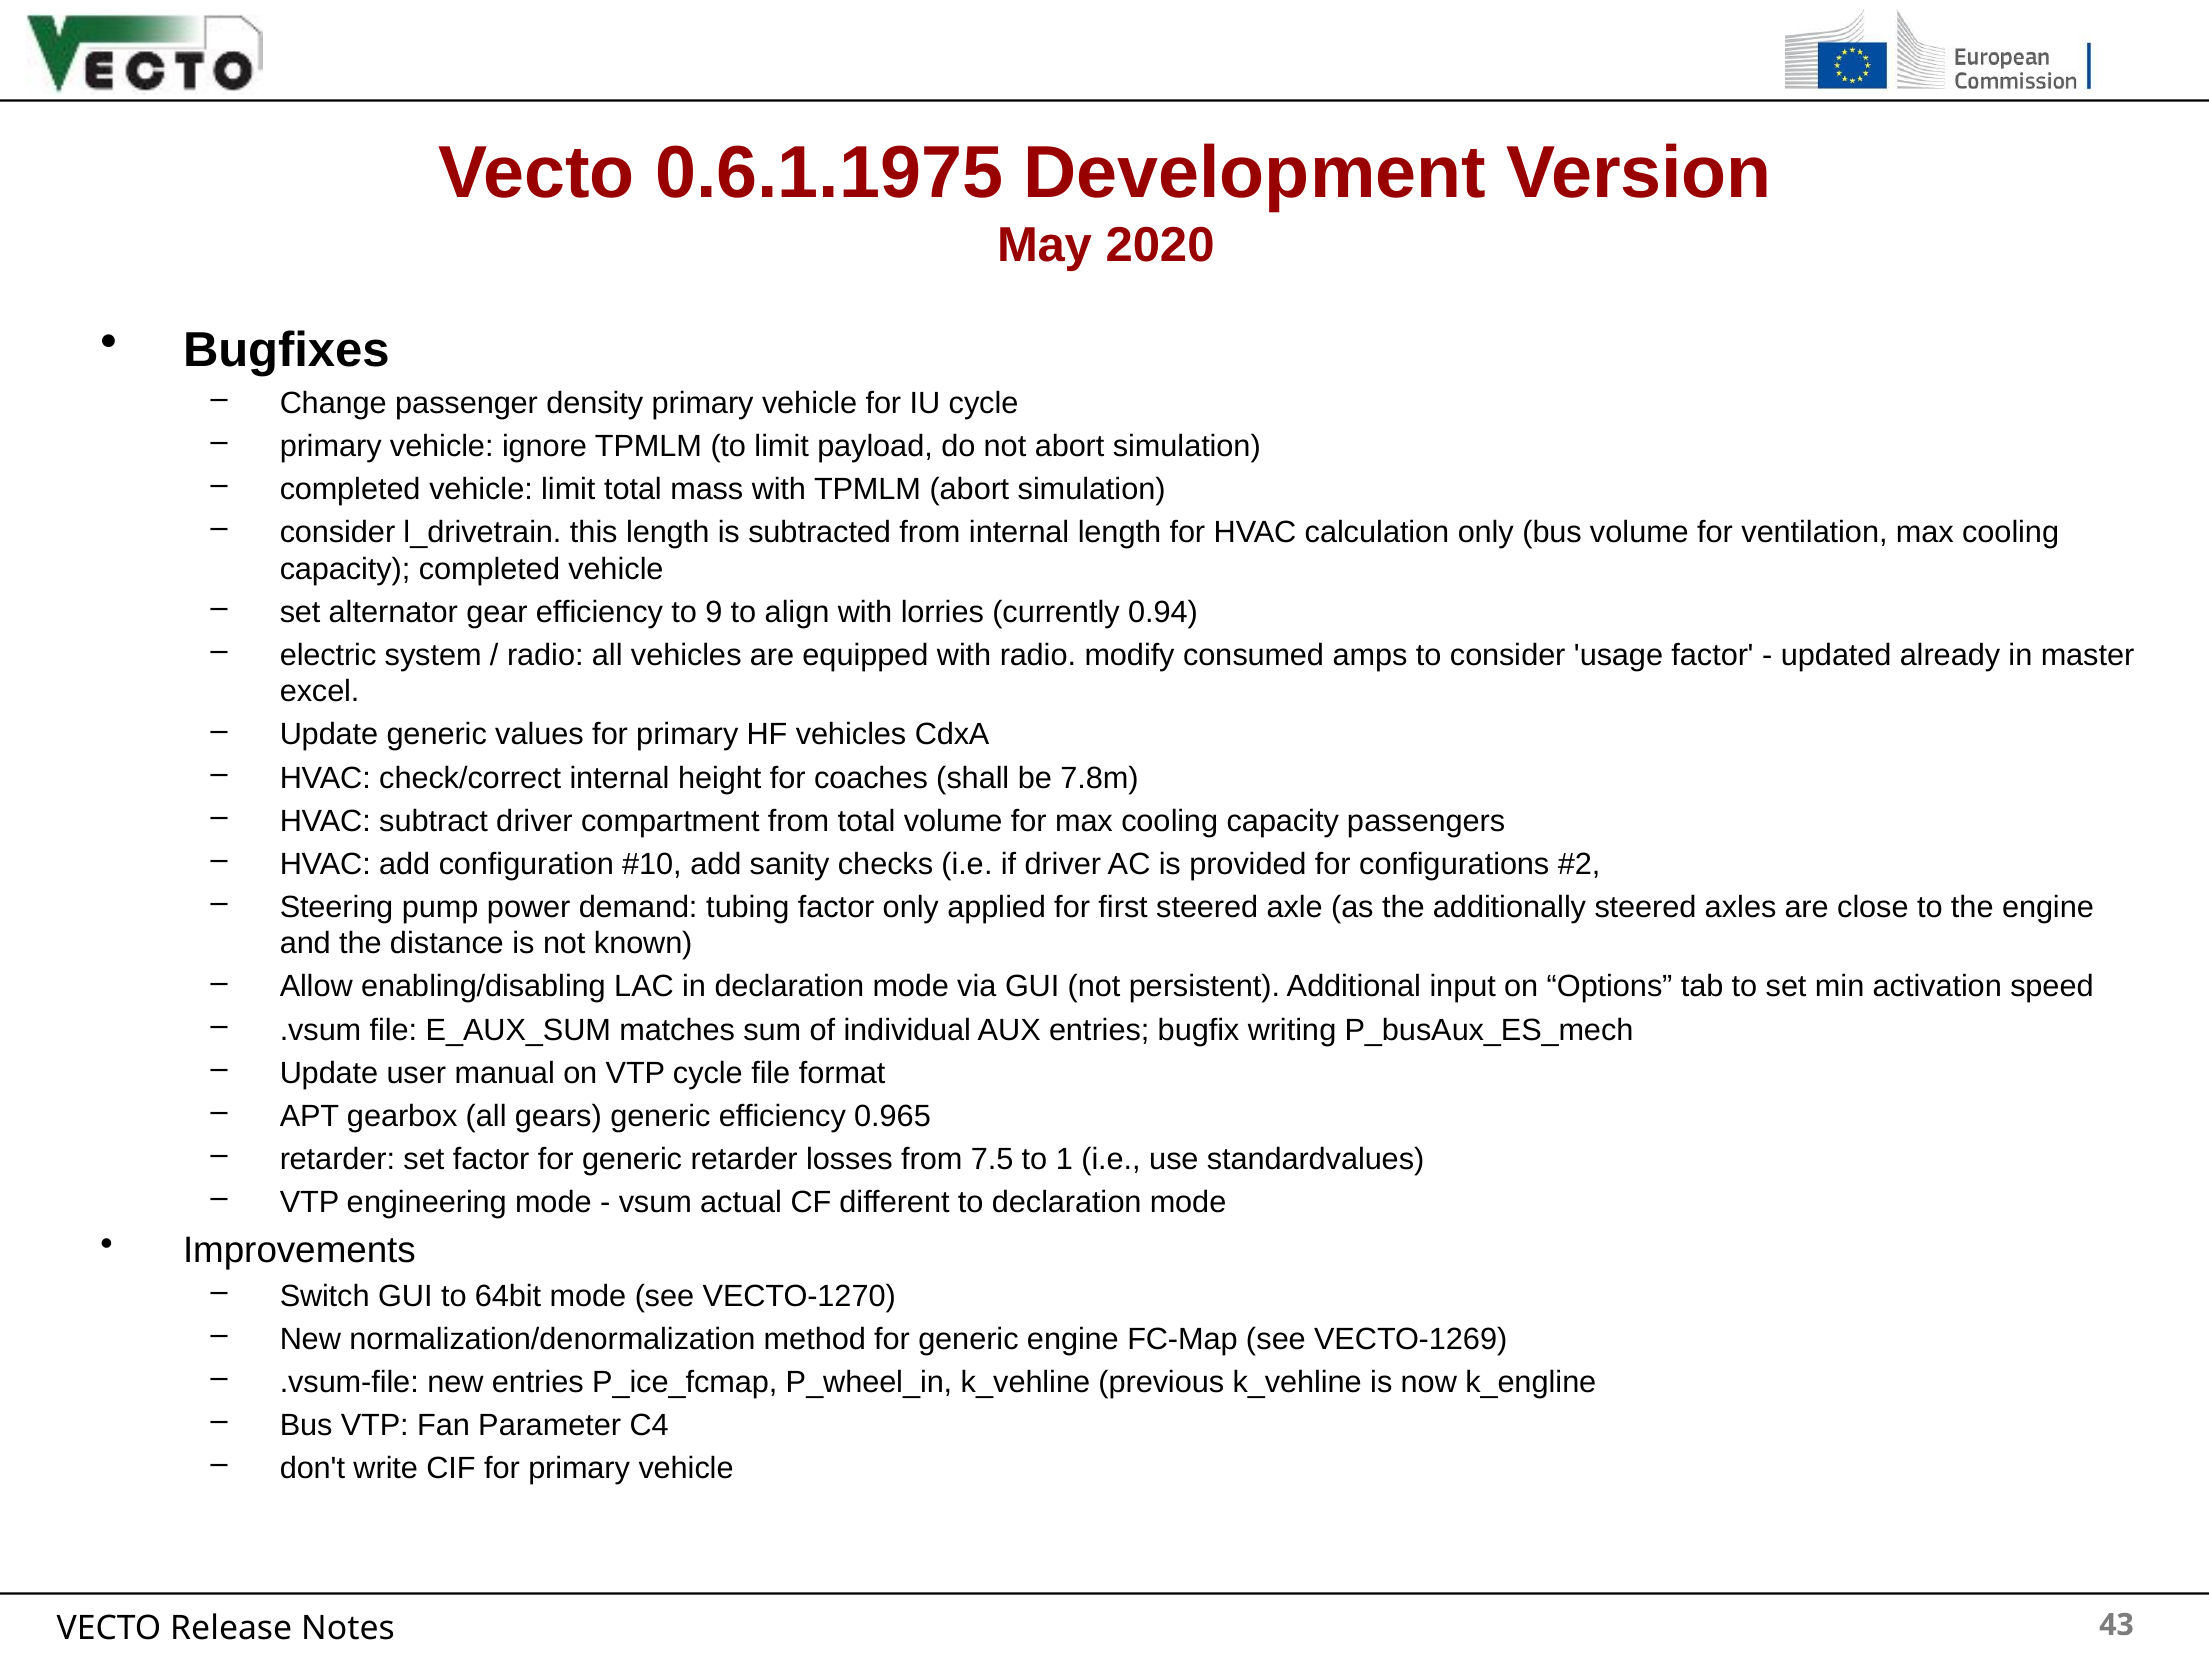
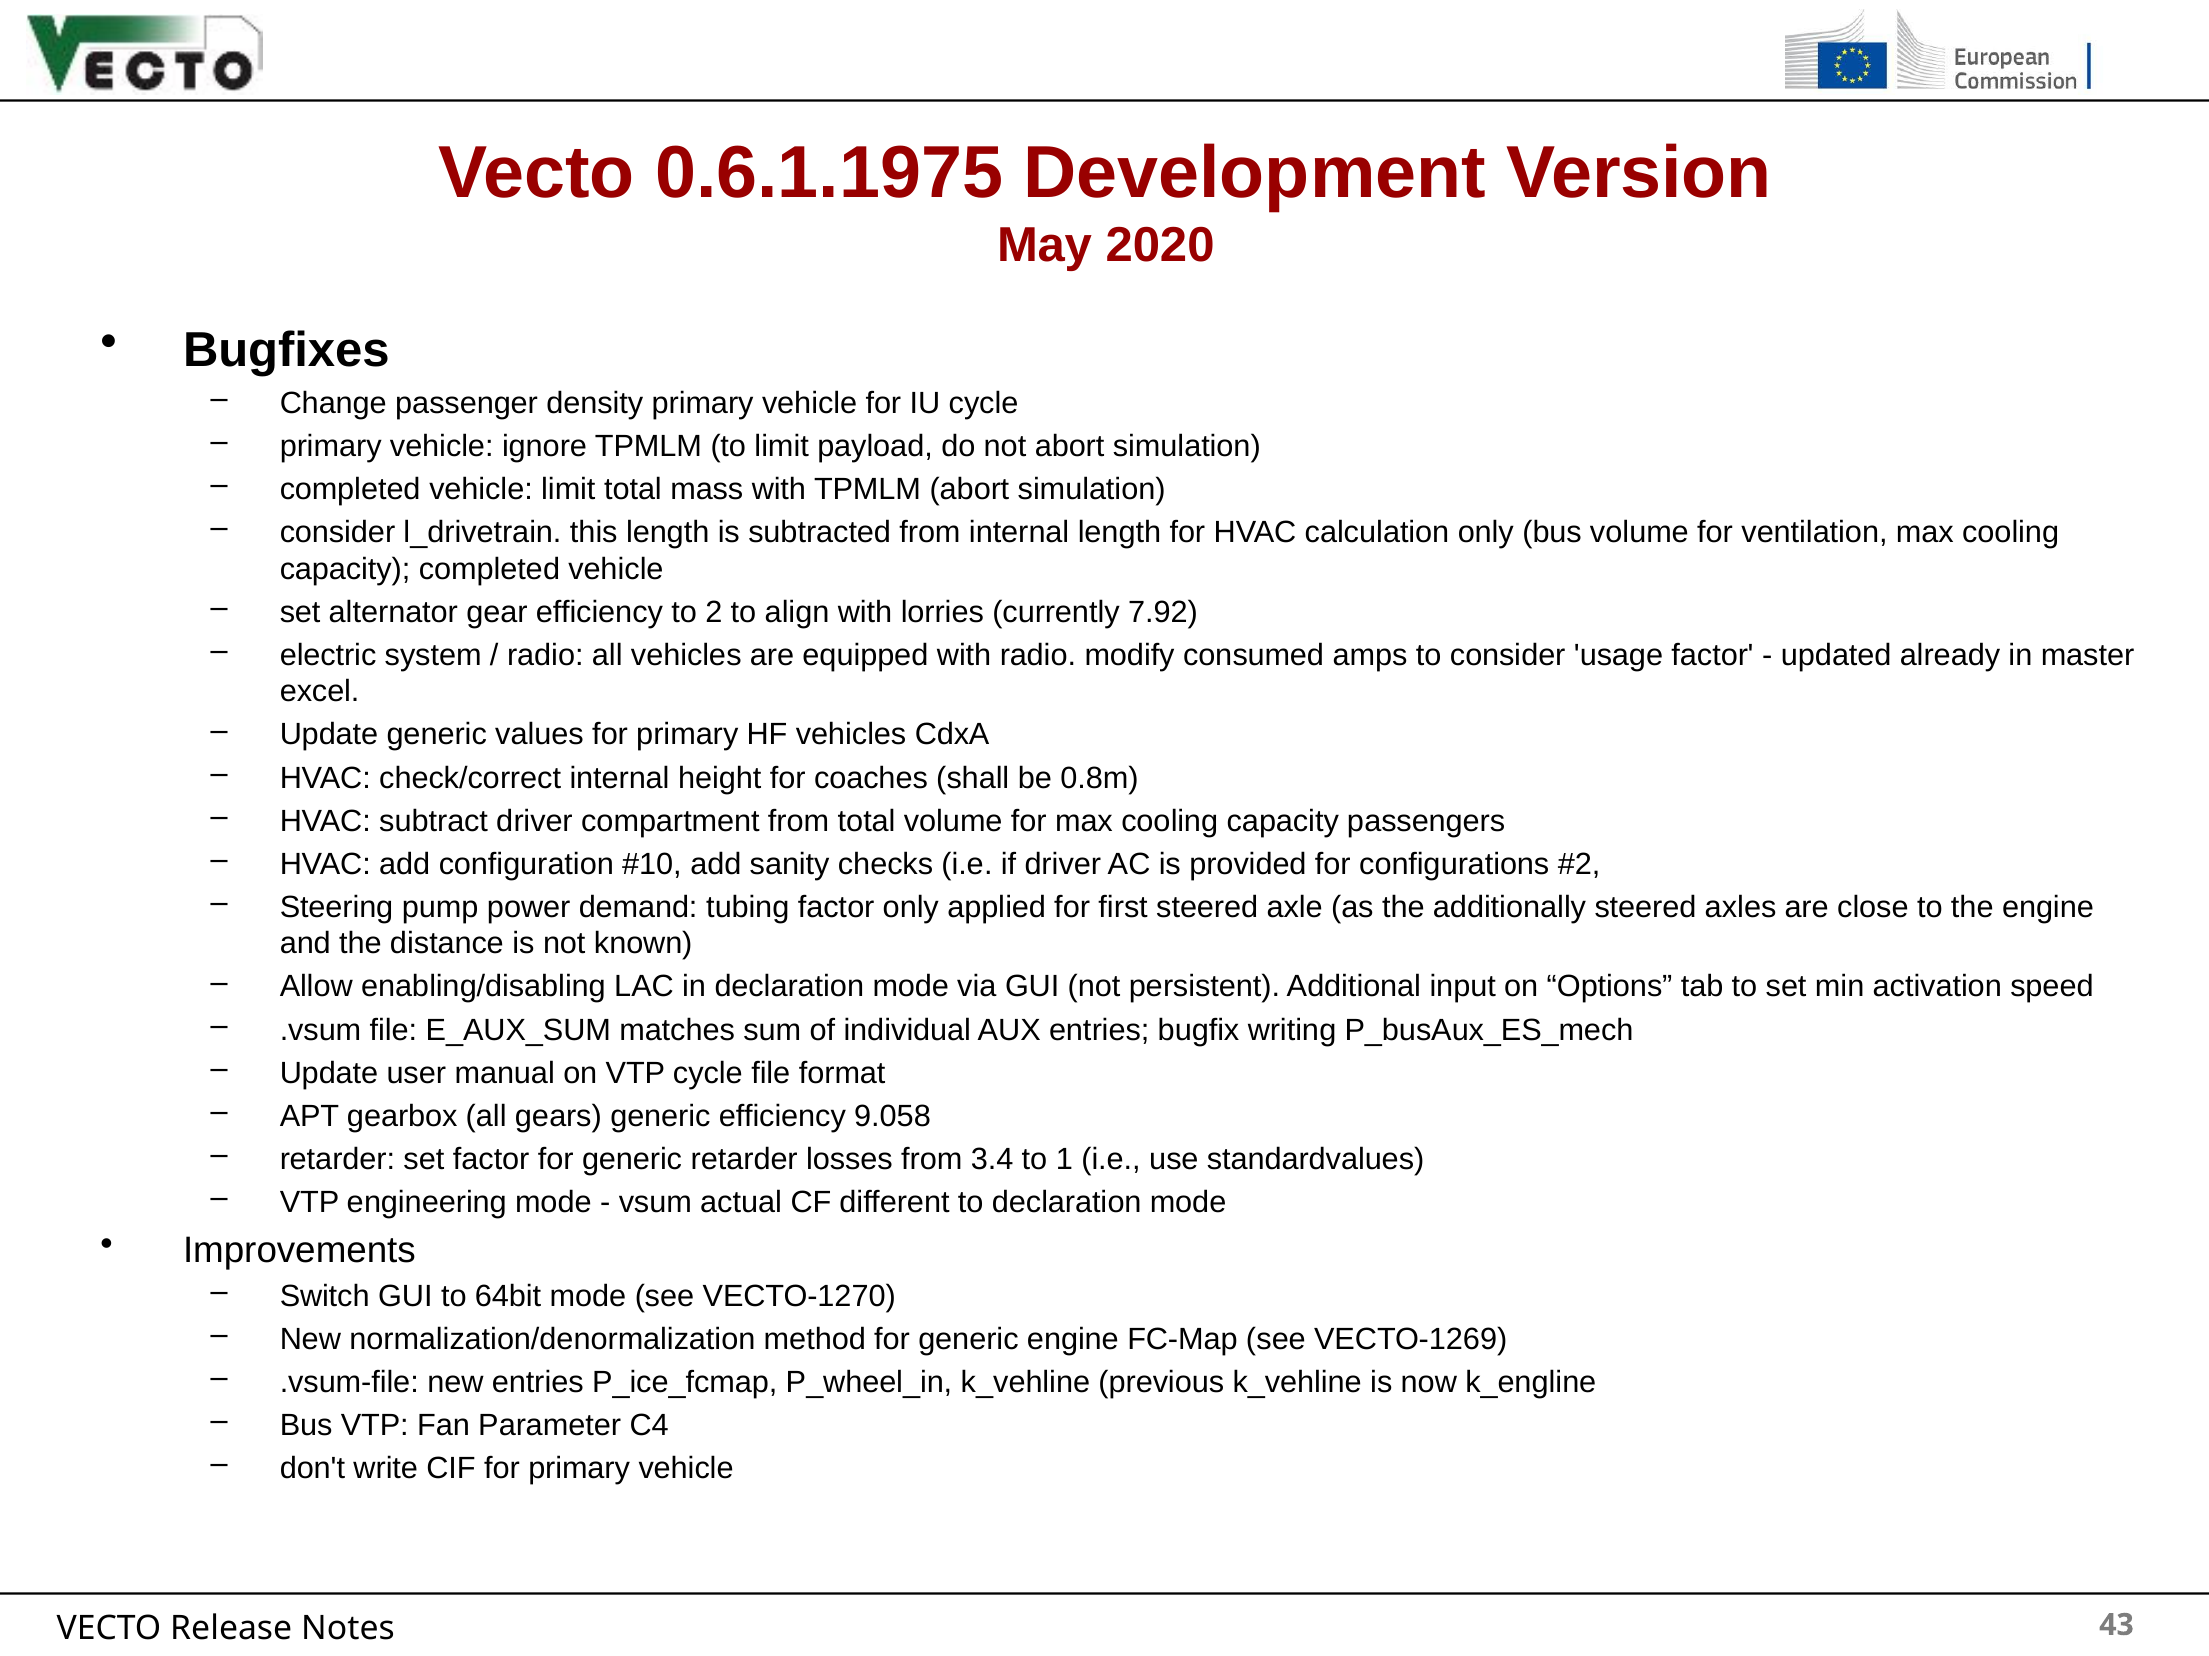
9: 9 -> 2 (714, 612)
0.94: 0.94 -> 7.92 (1163, 612)
7.8m: 7.8m -> 0.8m (1099, 778)
0.965: 0.965 -> 9.058 (892, 1116)
7.5: 7.5 -> 3.4 (992, 1160)
